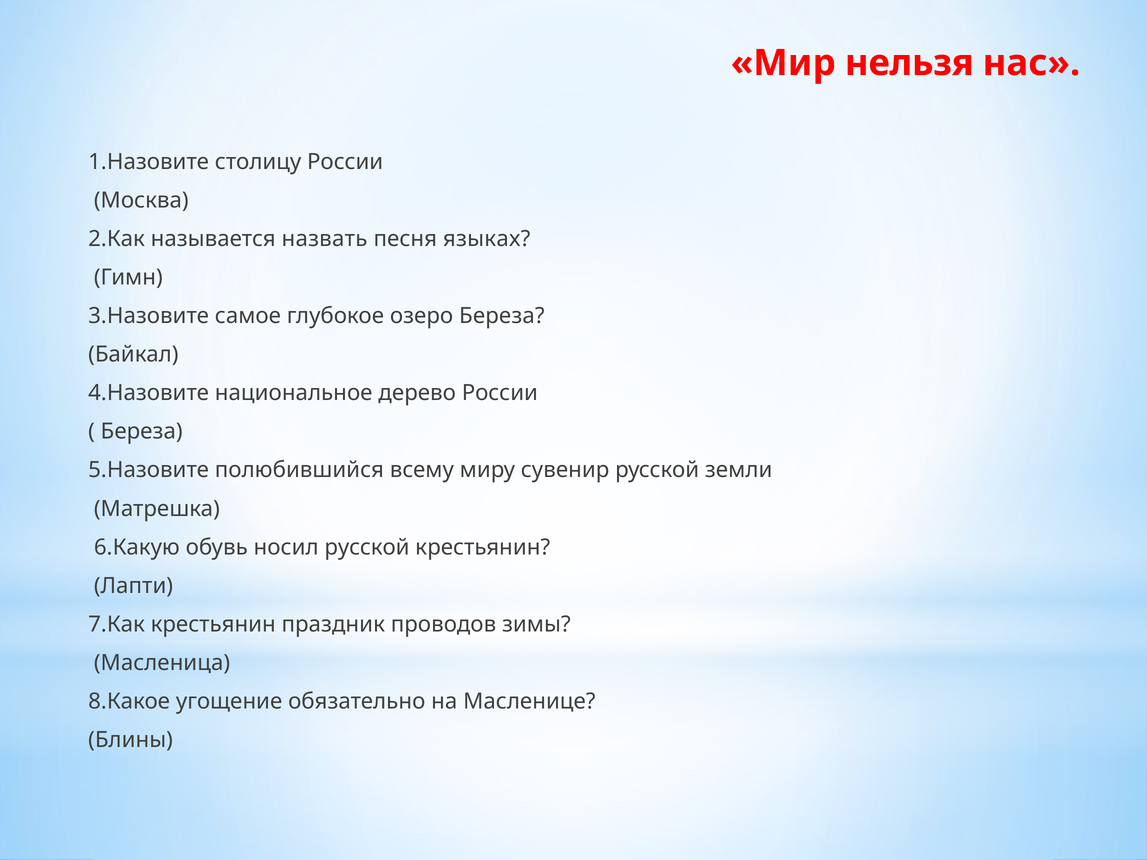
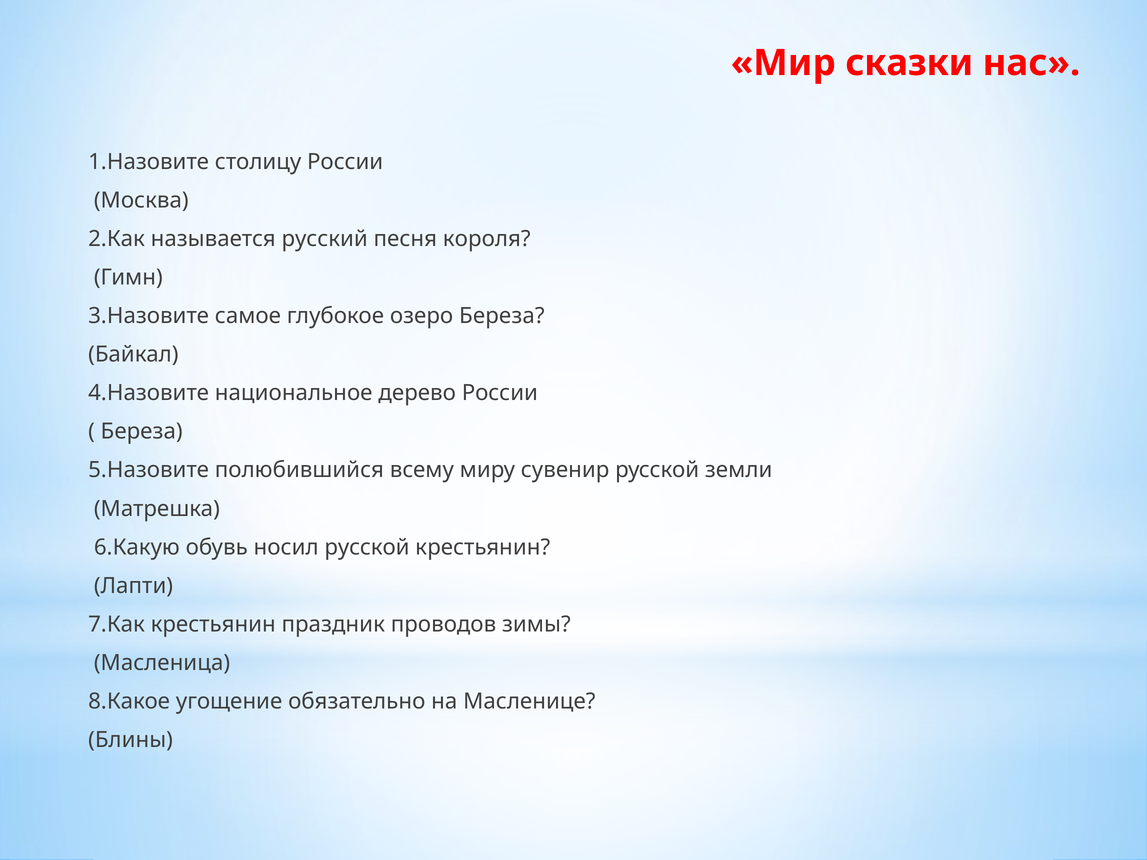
нельзя: нельзя -> сказки (909, 63)
назвать: назвать -> русский (325, 239)
языках: языках -> короля (487, 239)
